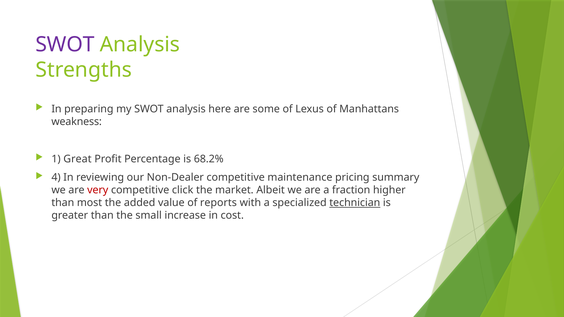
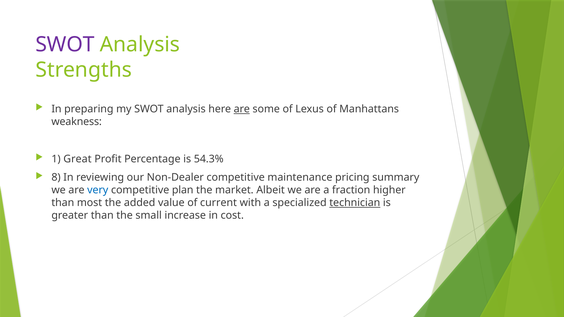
are underline: none -> present (242, 109)
68.2%: 68.2% -> 54.3% (209, 159)
4: 4 -> 8 (56, 178)
very colour: red -> blue (98, 190)
click: click -> plan (183, 190)
reports: reports -> current (218, 203)
